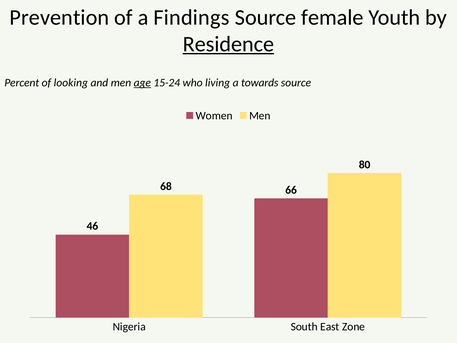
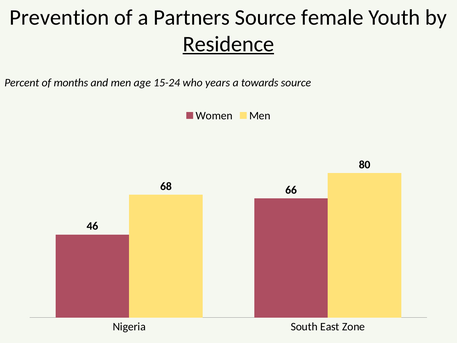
Findings: Findings -> Partners (192, 17)
looking: looking -> months (71, 83)
age underline: present -> none (142, 83)
living: living -> years (218, 83)
